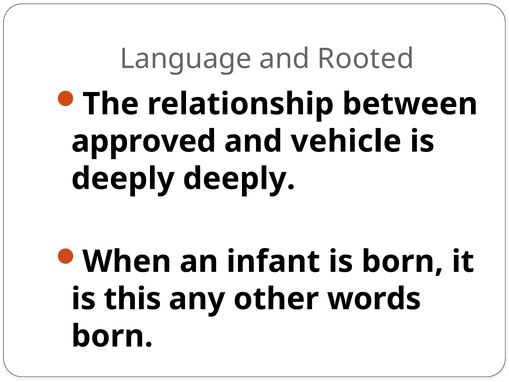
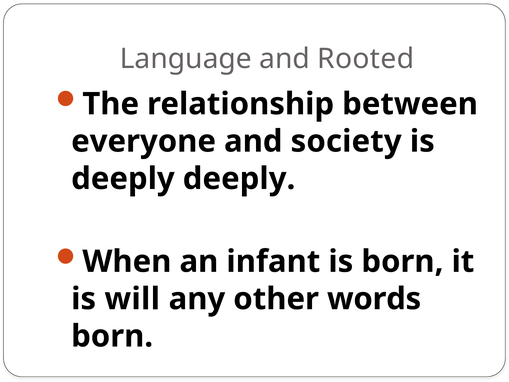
approved: approved -> everyone (144, 141)
vehicle: vehicle -> society (346, 141)
this: this -> will (132, 299)
